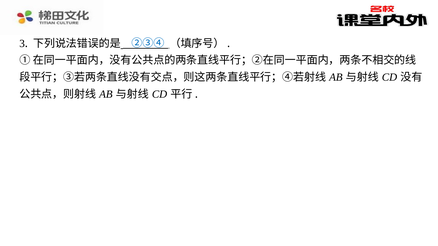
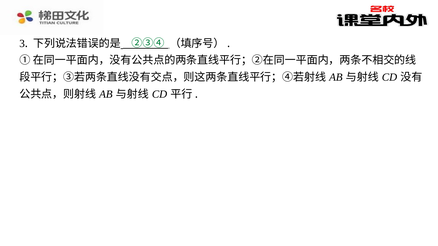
②③④ colour: blue -> green (148, 43)
